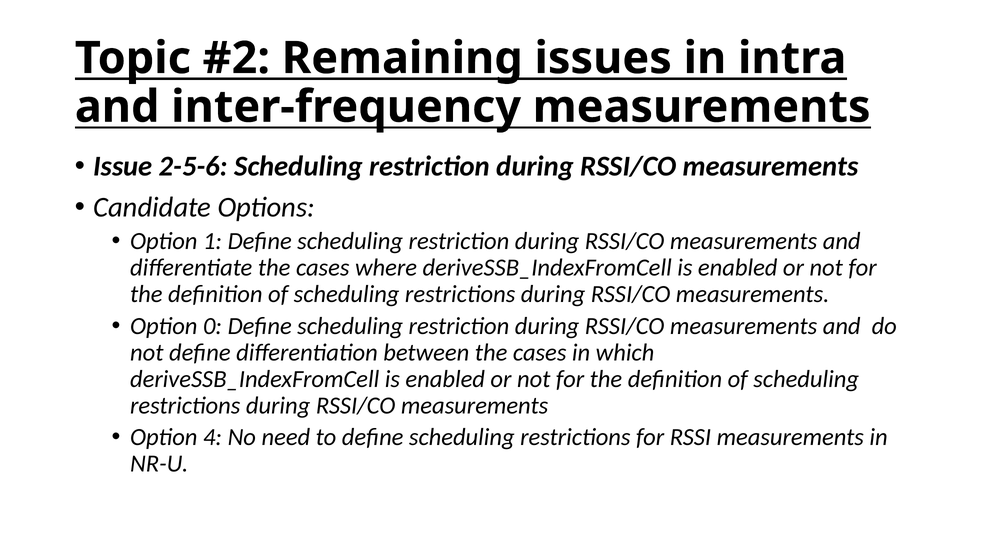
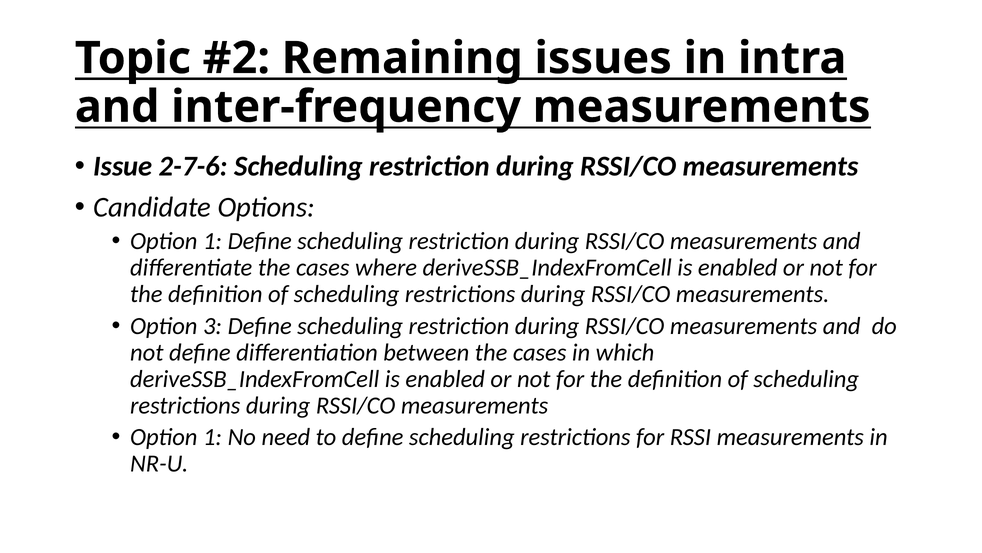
2-5-6: 2-5-6 -> 2-7-6 (193, 166)
0: 0 -> 3 (213, 326)
4: 4 -> 1 (213, 437)
